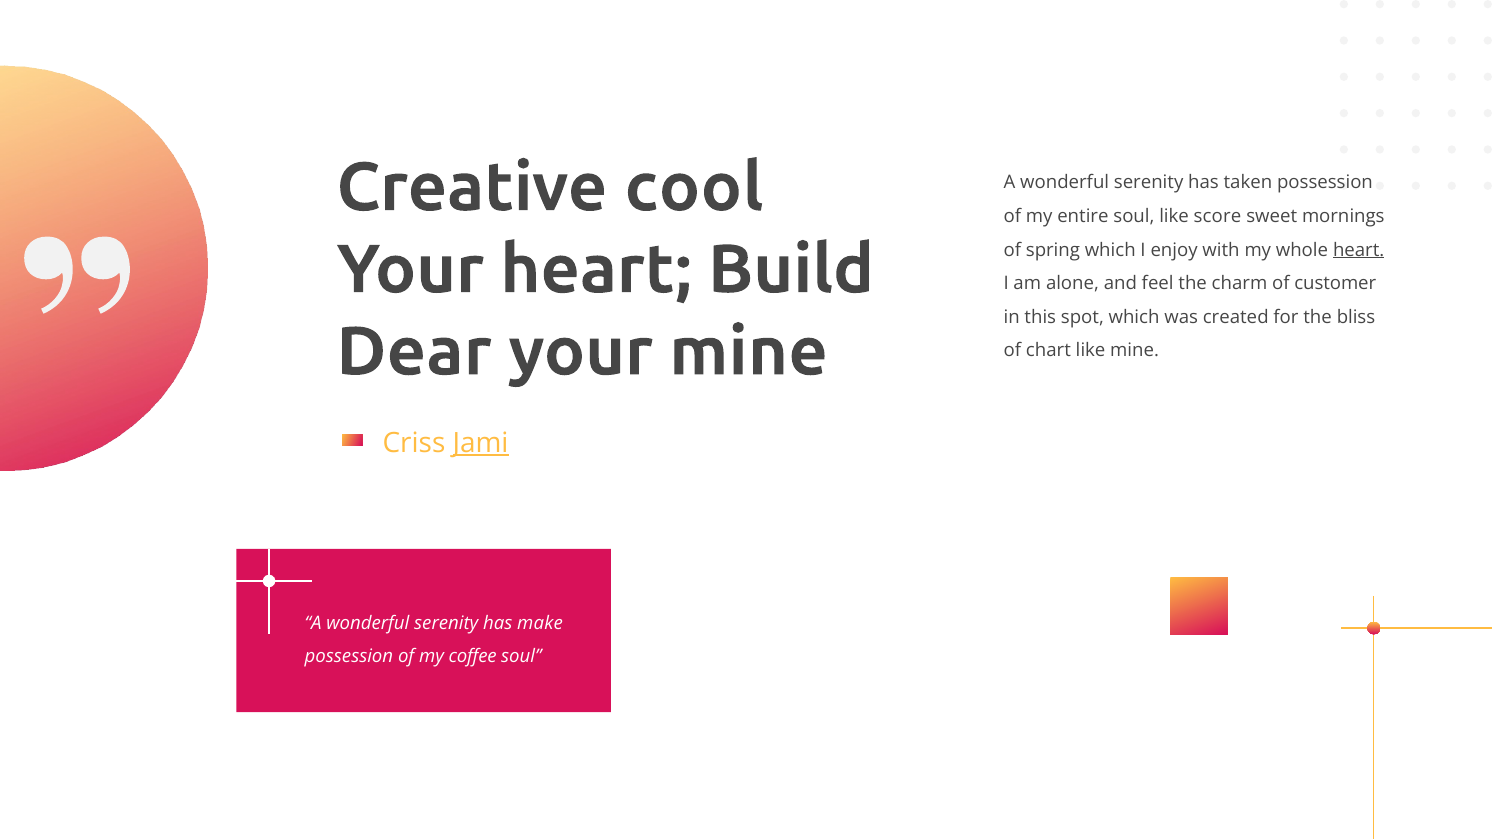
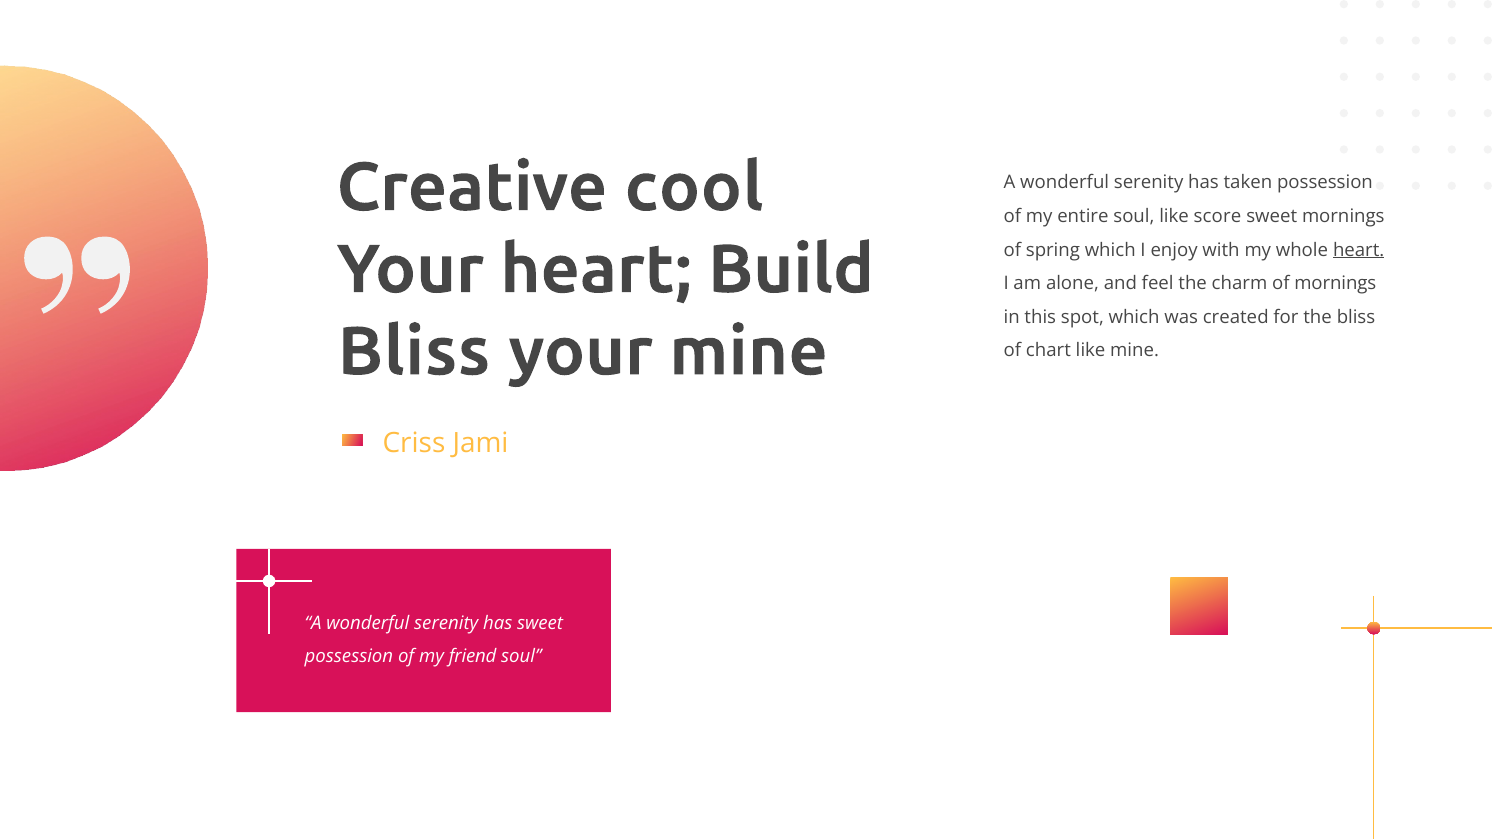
of customer: customer -> mornings (1335, 284)
Dear: Dear -> Bliss (414, 352)
Jami underline: present -> none (481, 443)
has make: make -> sweet (540, 623)
coffee: coffee -> friend (473, 657)
